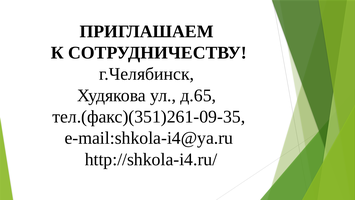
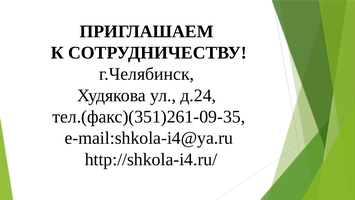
д.65: д.65 -> д.24 (198, 95)
